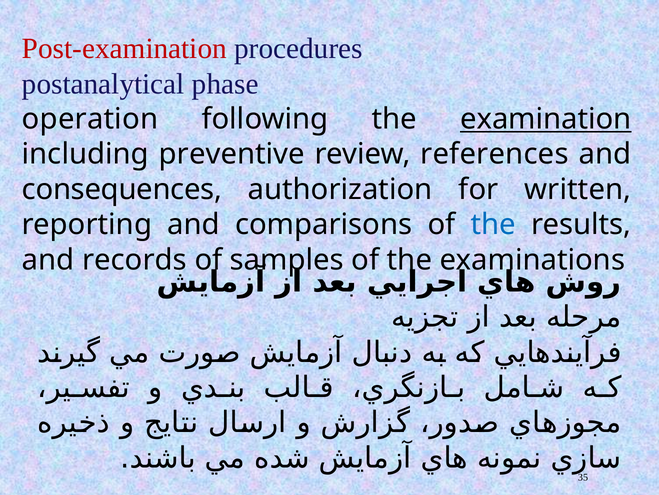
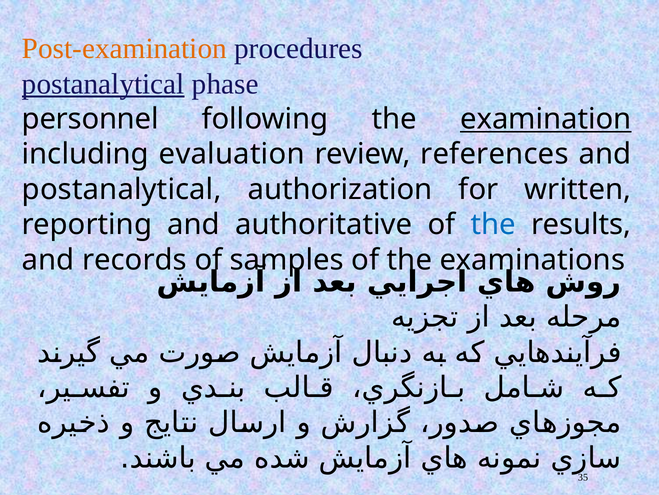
Post-examination colour: red -> orange (124, 49)
postanalytical underline: none -> present (103, 84)
operation: operation -> personnel (90, 119)
preventive: preventive -> evaluation (232, 154)
consequences: consequences -> postanalytical (122, 189)
comparisons: comparisons -> authoritative (324, 224)
